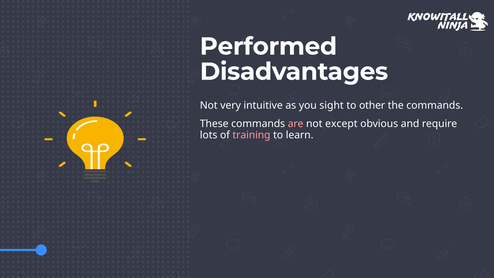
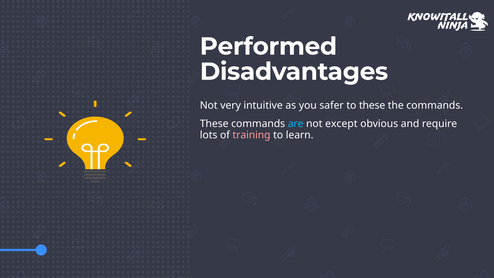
sight: sight -> safer (332, 105)
to other: other -> these (372, 105)
are colour: pink -> light blue (296, 124)
